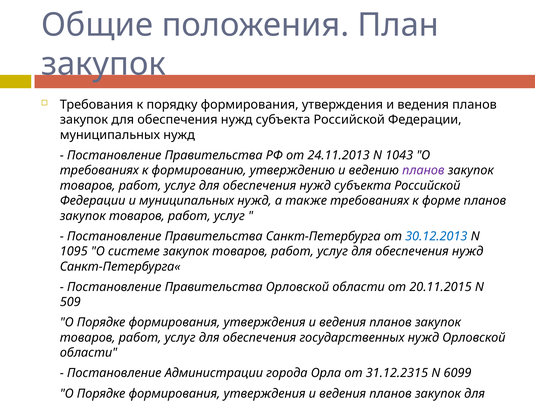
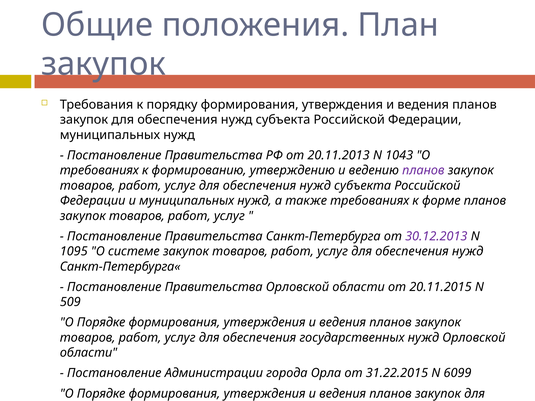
24.11.2013: 24.11.2013 -> 20.11.2013 (339, 155)
30.12.2013 colour: blue -> purple (436, 236)
31.12.2315: 31.12.2315 -> 31.22.2015 (397, 373)
